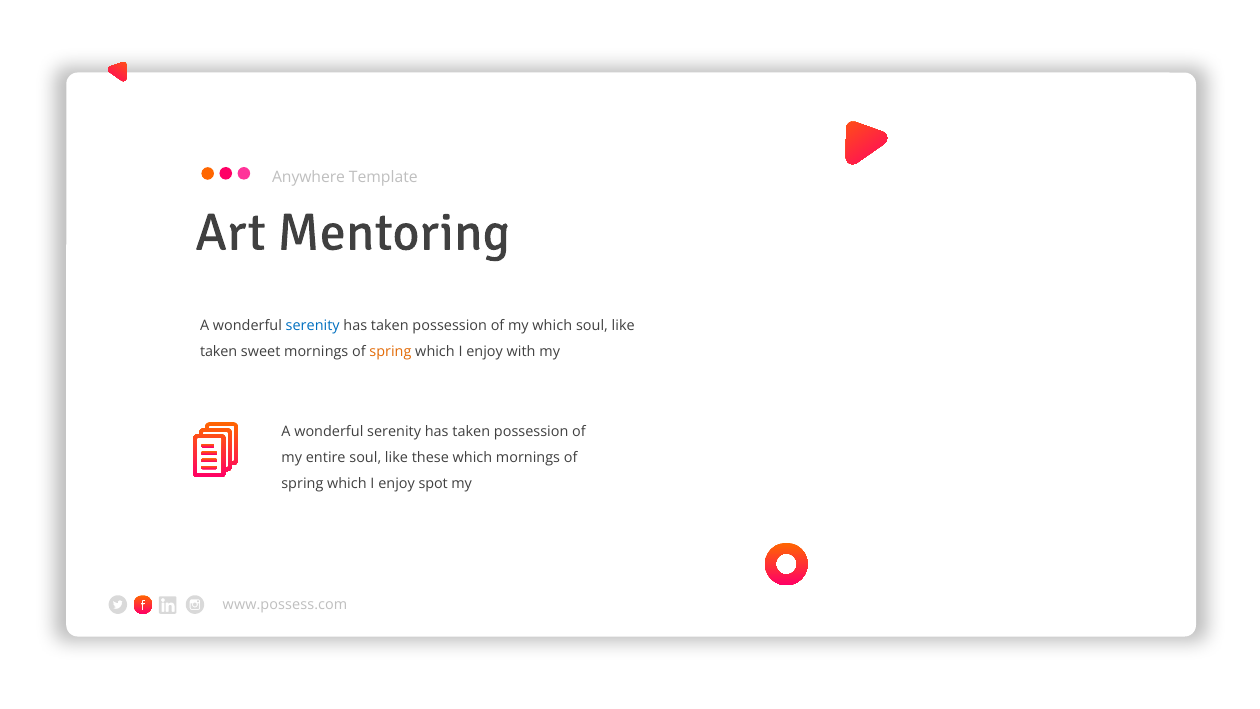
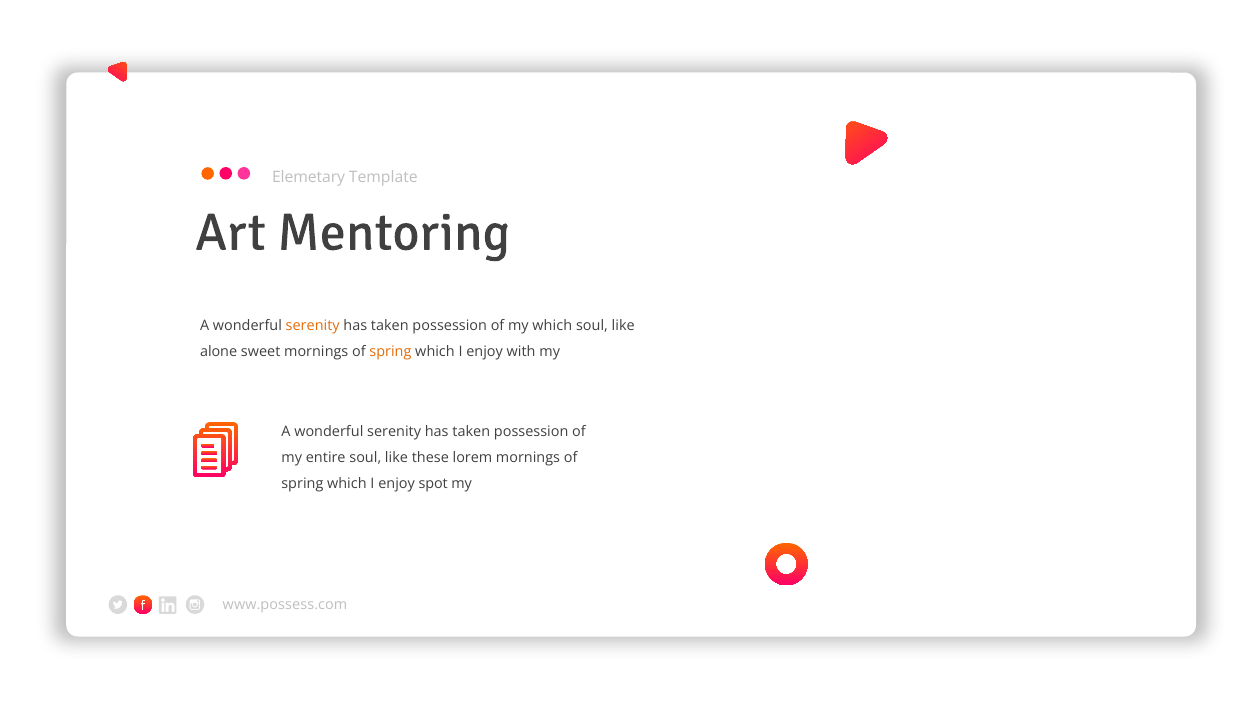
Anywhere: Anywhere -> Elemetary (309, 177)
serenity colour: blue -> orange (313, 326)
taken: taken -> alone (219, 352)
these which: which -> lorem (472, 458)
